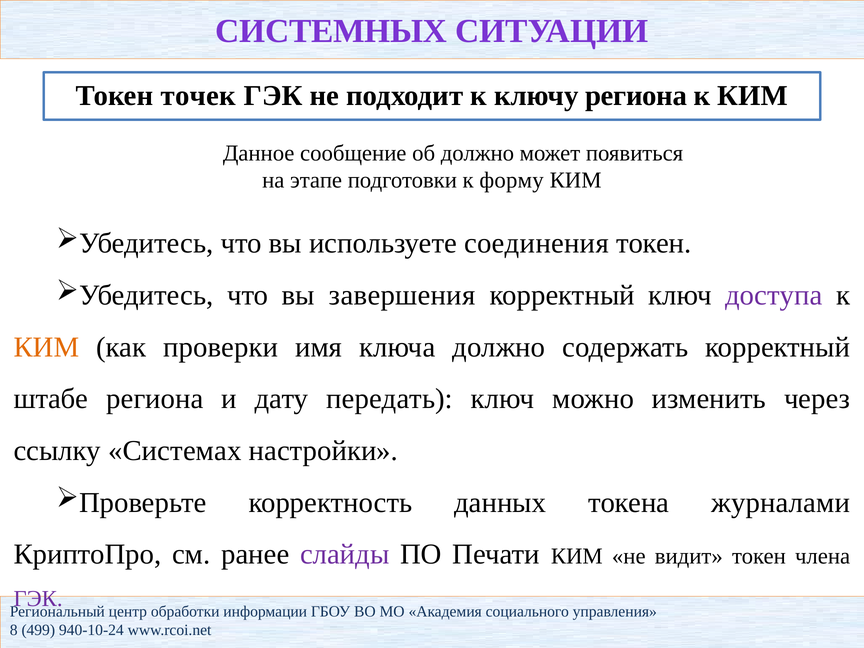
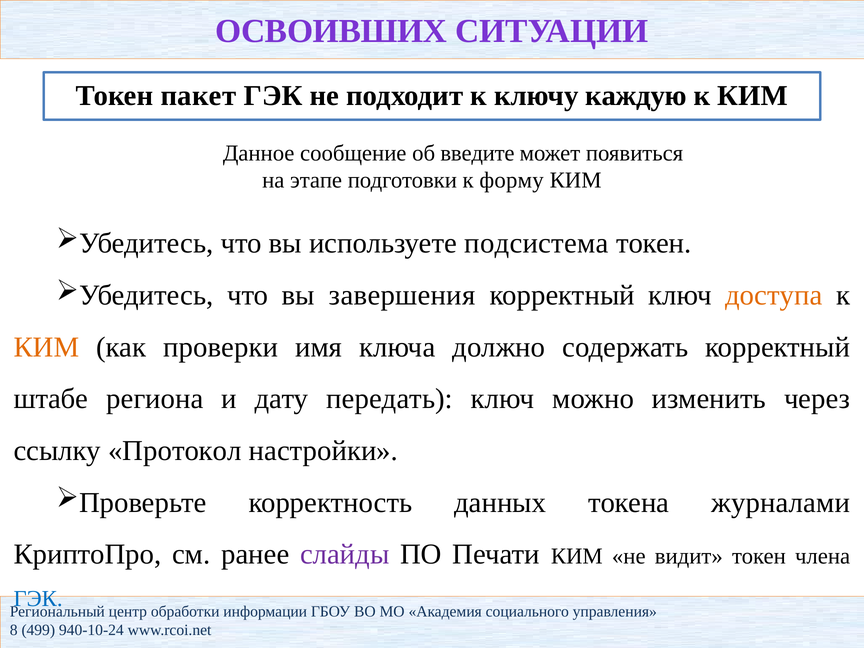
СИСТЕМНЫХ: СИСТЕМНЫХ -> ОСВОИВШИХ (331, 31)
точек: точек -> пакет (198, 96)
ключу региона: региона -> каждую (636, 96)
об должно: должно -> введите (477, 153)
соединения: соединения -> подсистема (536, 243)
доступа colour: purple -> orange (774, 295)
Системах: Системах -> Протокол (175, 451)
ГЭК colour: purple -> blue (38, 599)
